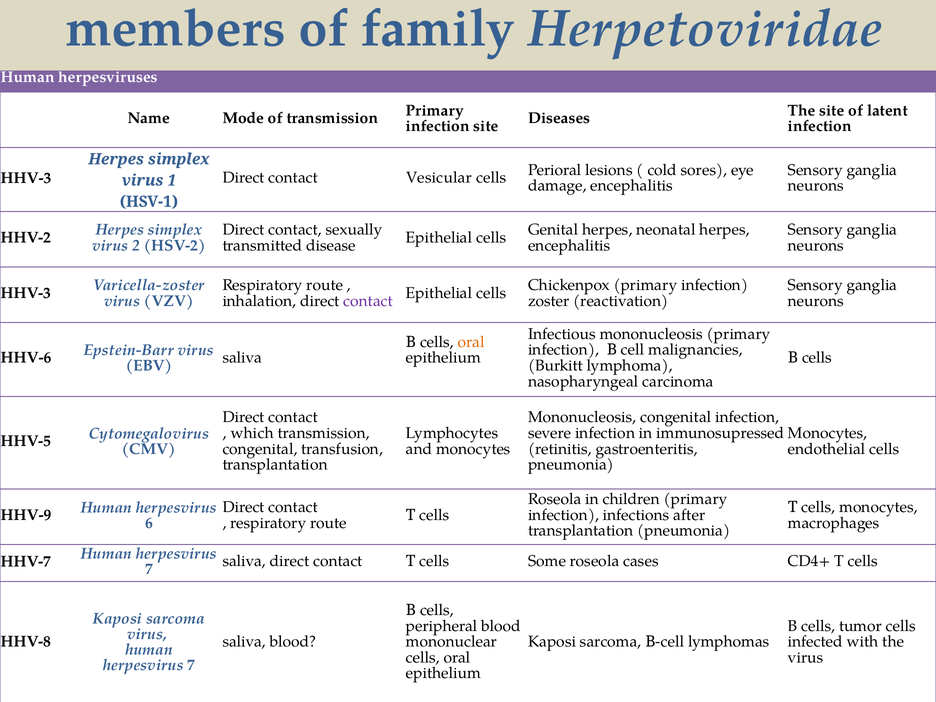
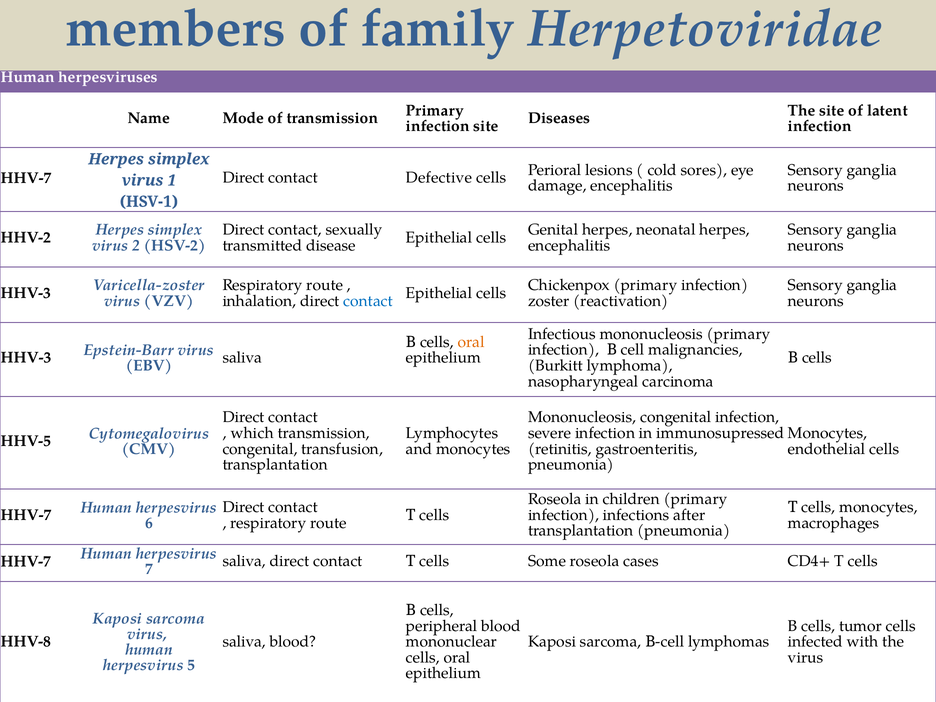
HHV-3: HHV-3 -> HHV-7 (26, 178)
Vesicular: Vesicular -> Defective (439, 178)
contact colour: purple -> blue (368, 301)
HHV-6: HHV-6 -> HHV-3 (26, 358)
HHV-9: HHV-9 -> HHV-7 (26, 515)
7: 7 -> 5 (191, 665)
